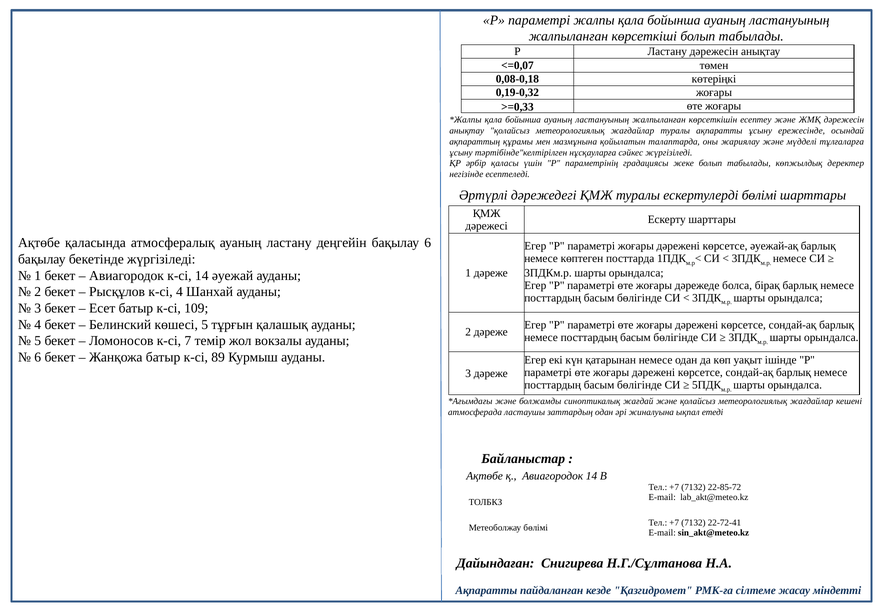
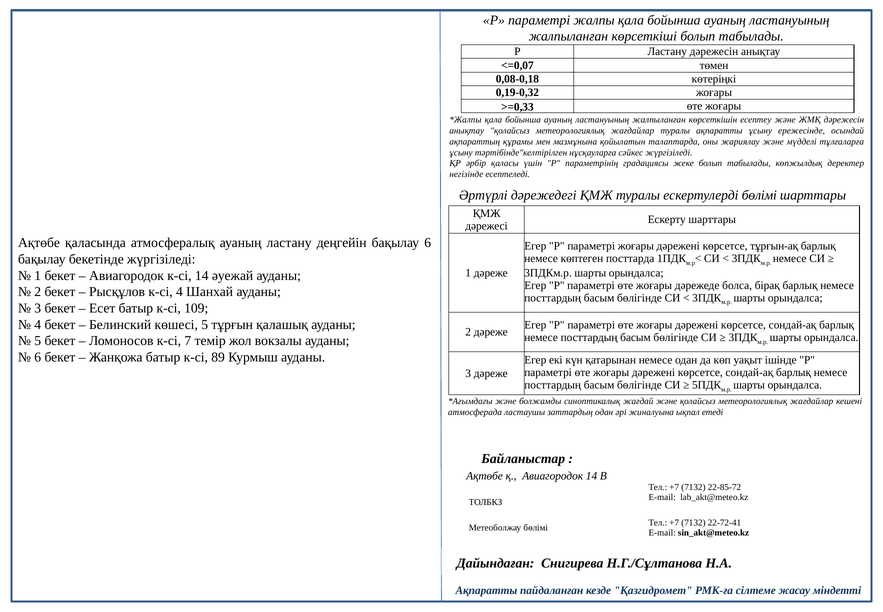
әуежай-ақ: әуежай-ақ -> тұрғын-ақ (774, 246)
